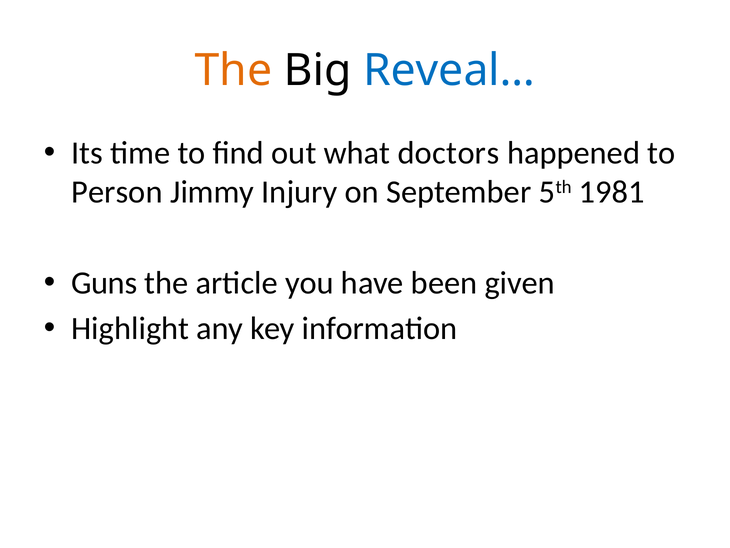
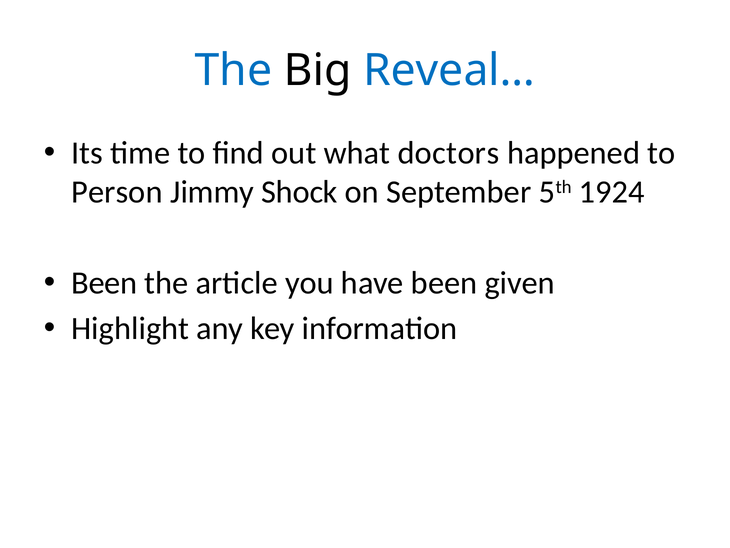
The colour: orange -> blue (233, 71)
Injury: Injury -> Shock (299, 192)
1981: 1981 -> 1924 (612, 192)
Guns: Guns -> Been (104, 283)
